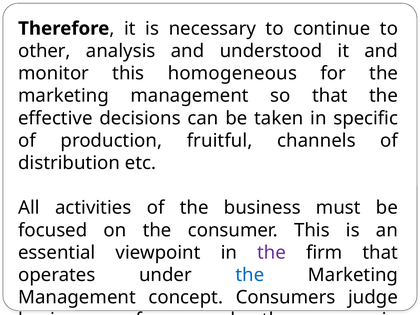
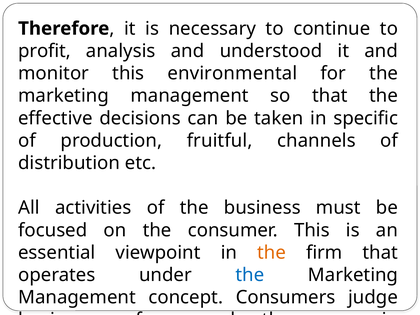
other: other -> profit (44, 51)
homogeneous: homogeneous -> environmental (232, 73)
the colour: purple -> orange (272, 253)
